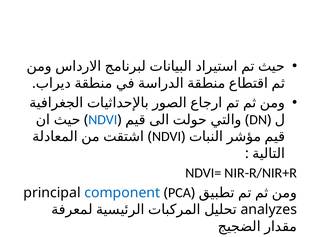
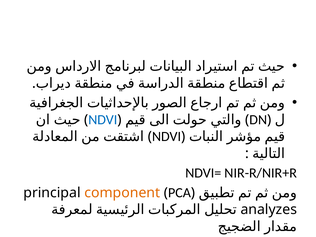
component colour: blue -> orange (122, 193)
